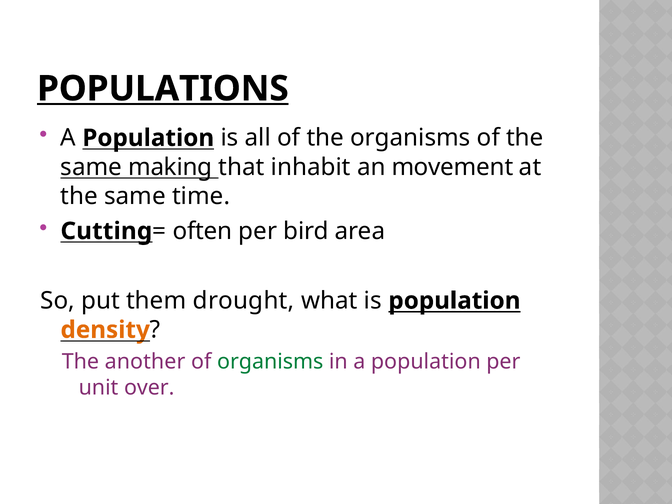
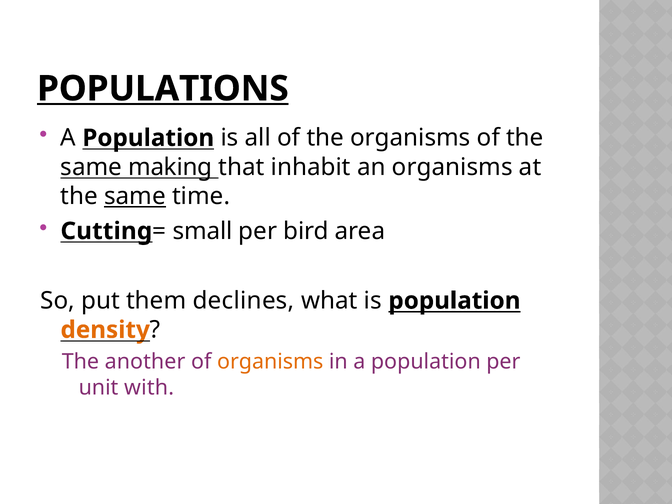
an movement: movement -> organisms (452, 167)
same underline: none -> present (135, 196)
often: often -> small (202, 231)
drought: drought -> declines (244, 301)
organisms colour: green -> orange (270, 362)
over: over -> with (149, 388)
